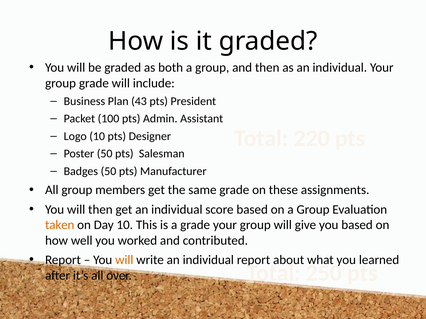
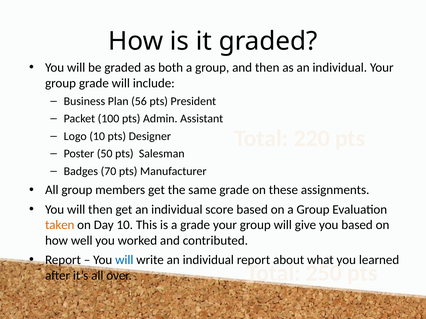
43: 43 -> 56 (139, 101)
Badges 50: 50 -> 70 (109, 172)
will colour: orange -> blue (124, 260)
